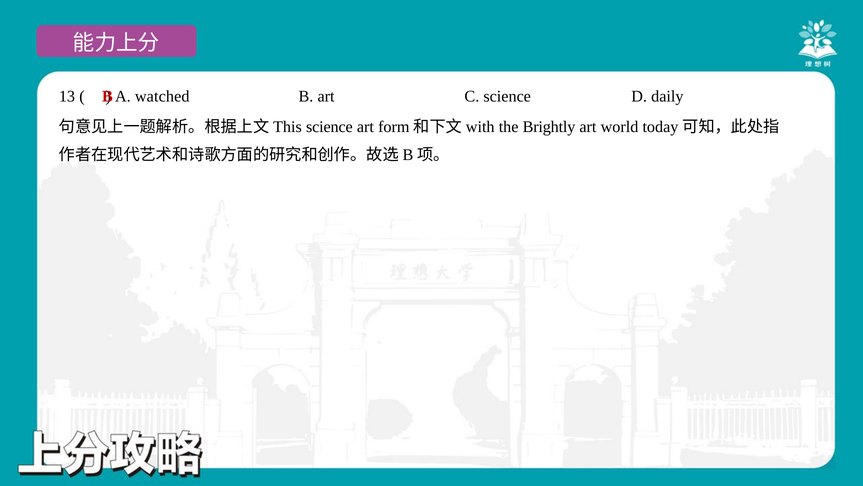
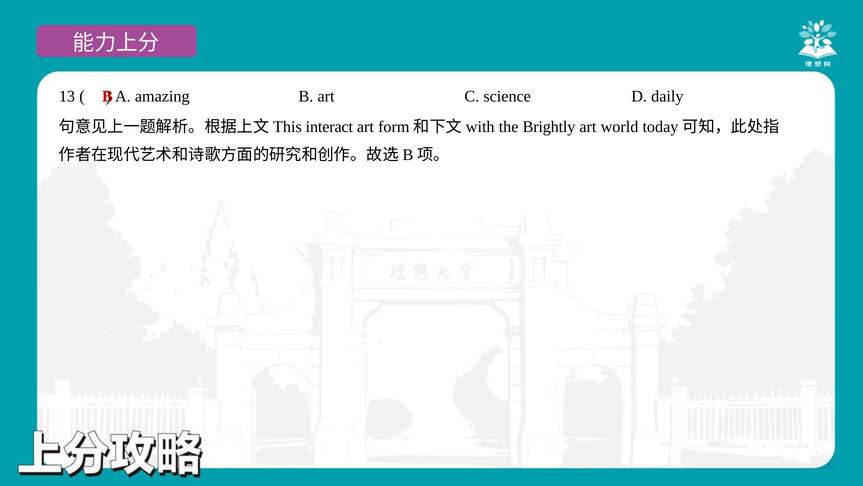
watched: watched -> amazing (162, 97)
science: science -> interact (329, 127)
